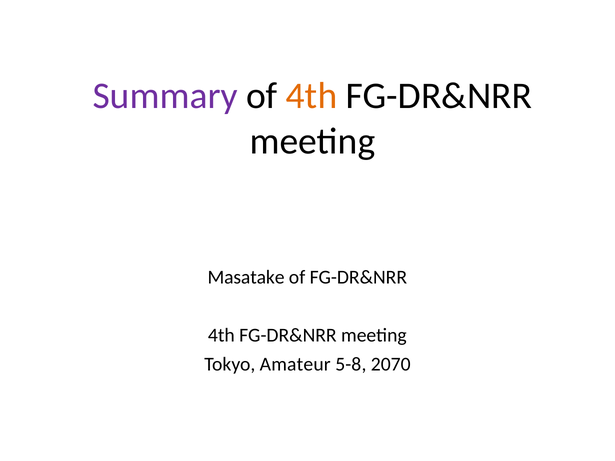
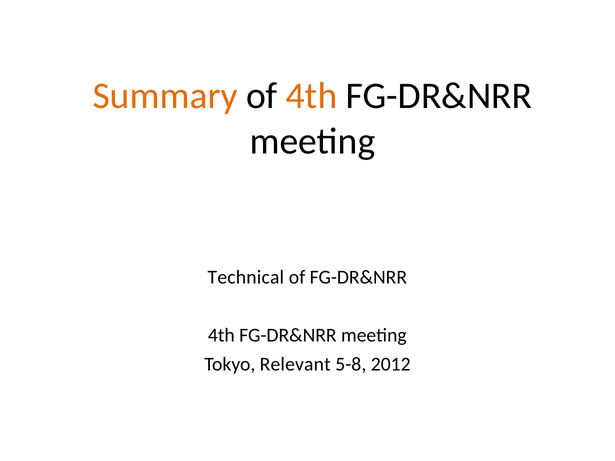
Summary colour: purple -> orange (165, 96)
Masatake: Masatake -> Technical (246, 278)
Amateur: Amateur -> Relevant (295, 365)
2070: 2070 -> 2012 (391, 365)
